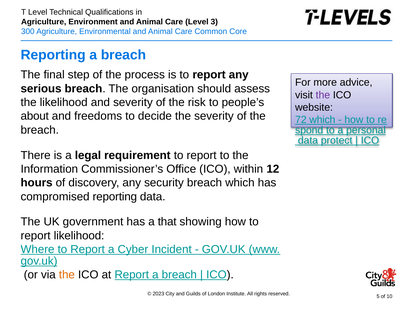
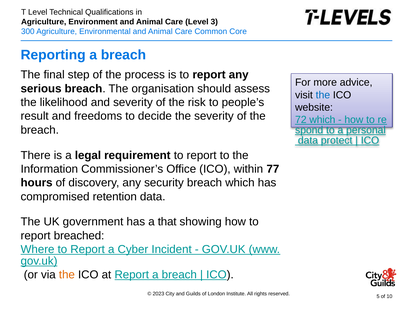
the colour: purple -> blue (323, 95)
about: about -> result (35, 116)
12: 12 -> 77 (273, 169)
compromised reporting: reporting -> retention (115, 196)
report likelihood: likelihood -> breached (79, 235)
